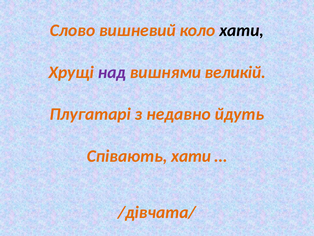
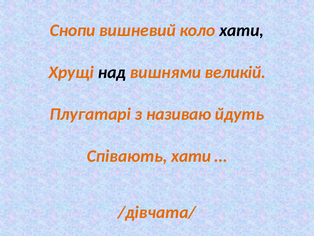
Слово: Слово -> Снопи (73, 30)
над colour: purple -> black (112, 72)
недавно: недавно -> називаю (179, 114)
